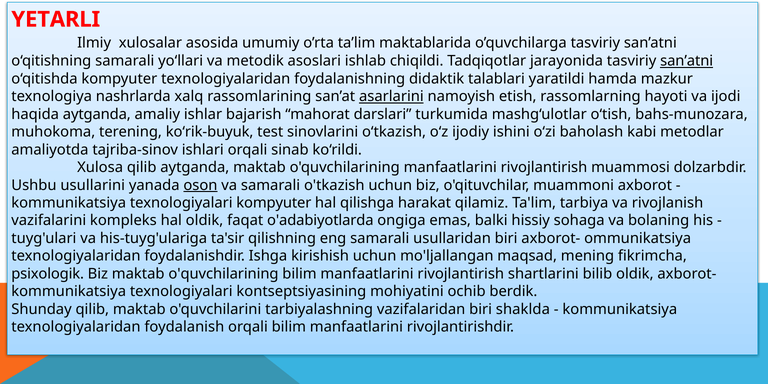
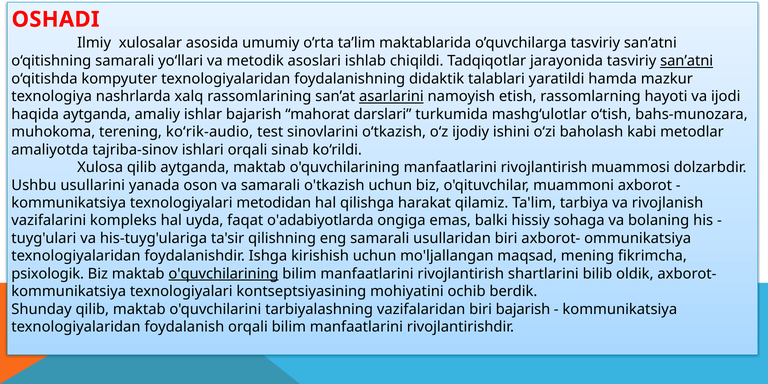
YETARLI: YETARLI -> OSHADI (56, 19)
ko‘rik-buyuk: ko‘rik-buyuk -> ko‘rik-audio (209, 132)
oson underline: present -> none (200, 185)
texnologiyalari kompyuter: kompyuter -> metodidan (274, 203)
hal oldik: oldik -> uyda (205, 221)
o'quvchilarining underline: none -> present (223, 274)
biri shaklda: shaklda -> bajarish (523, 309)
